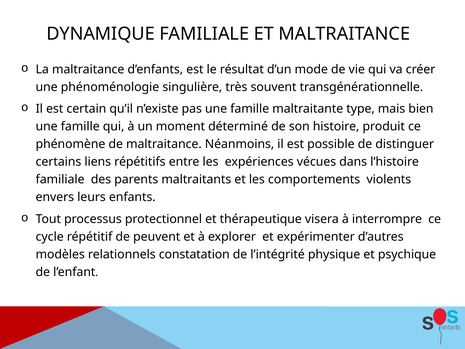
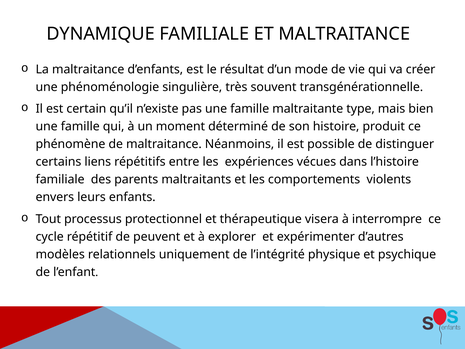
constatation: constatation -> uniquement (194, 254)
